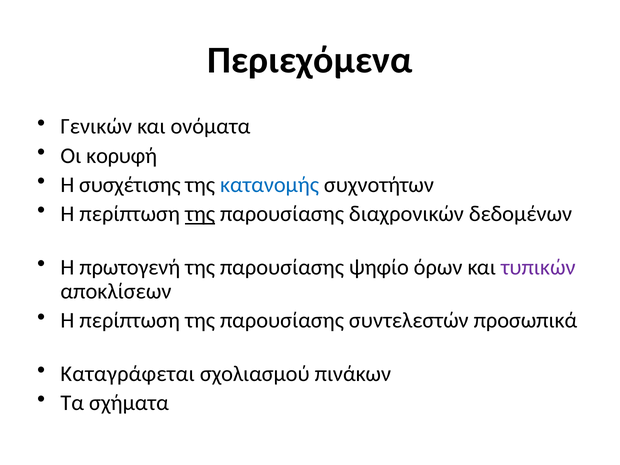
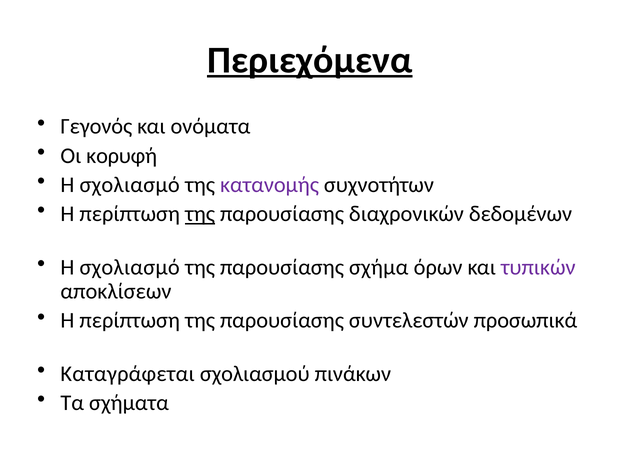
Περιεχόμενα underline: none -> present (310, 60)
Γενικών: Γενικών -> Γεγονός (96, 127)
συσχέτισης: συσχέτισης -> σχολιασμό (130, 185)
κατανομής colour: blue -> purple (269, 185)
πρωτογενή: πρωτογενή -> σχολιασμό (130, 267)
ψηφίο: ψηφίο -> σχήμα (379, 267)
